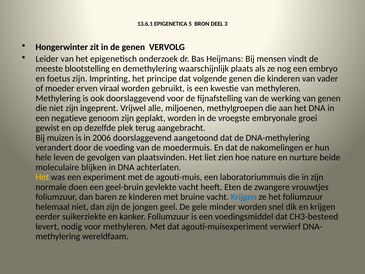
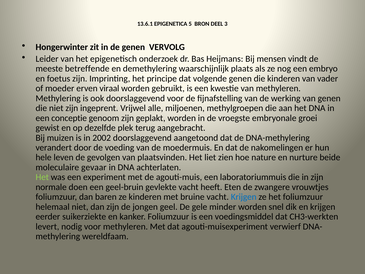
blootstelling: blootstelling -> betreffende (87, 69)
negatieve: negatieve -> conceptie (69, 118)
2006: 2006 -> 2002 (102, 138)
blijken: blijken -> gevaar (94, 167)
Het colour: yellow -> light green (42, 177)
CH3-besteed: CH3-besteed -> CH3-werkten (314, 216)
